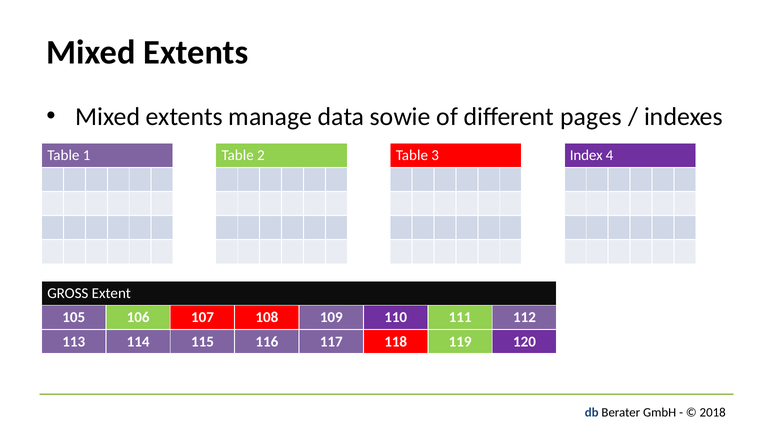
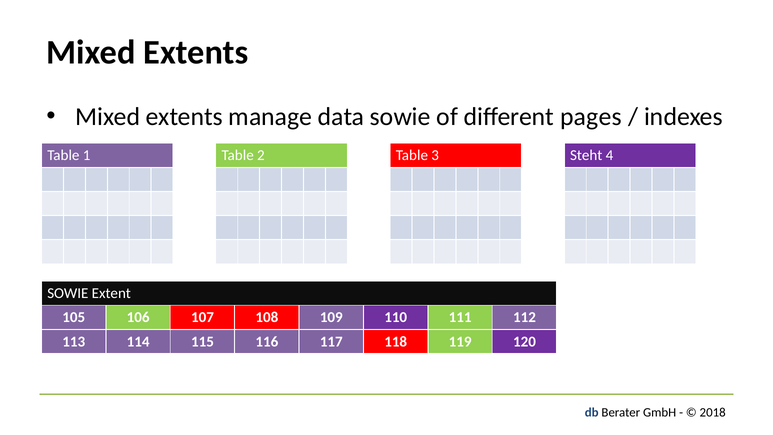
Index: Index -> Steht (586, 155)
GROSS: GROSS -> SOWIE (68, 293)
